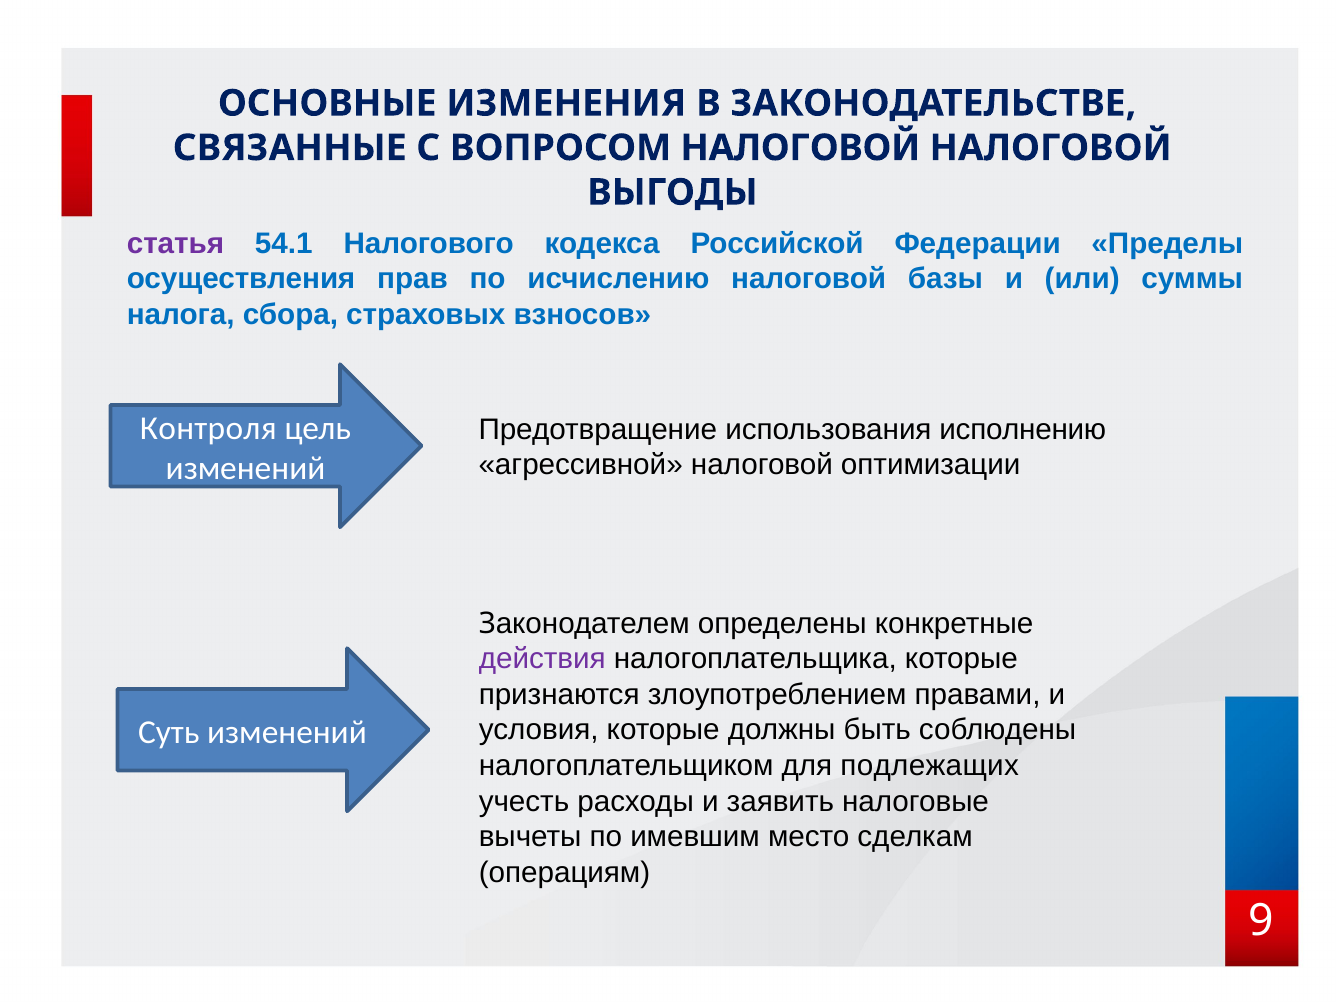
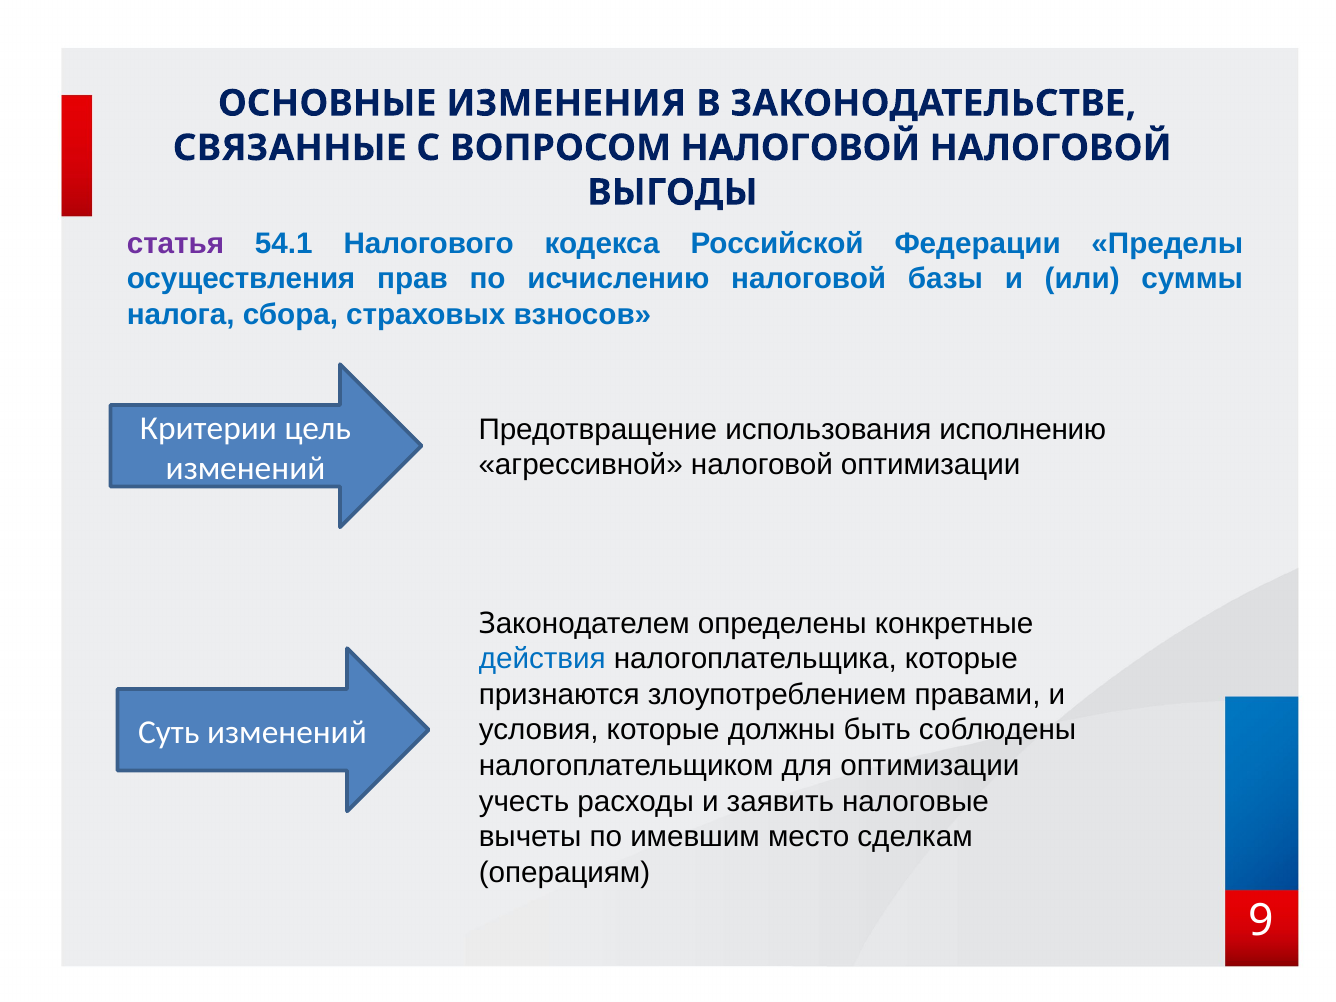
Контроля: Контроля -> Критерии (208, 428)
действия colour: purple -> blue (542, 659)
для подлежащих: подлежащих -> оптимизации (930, 766)
